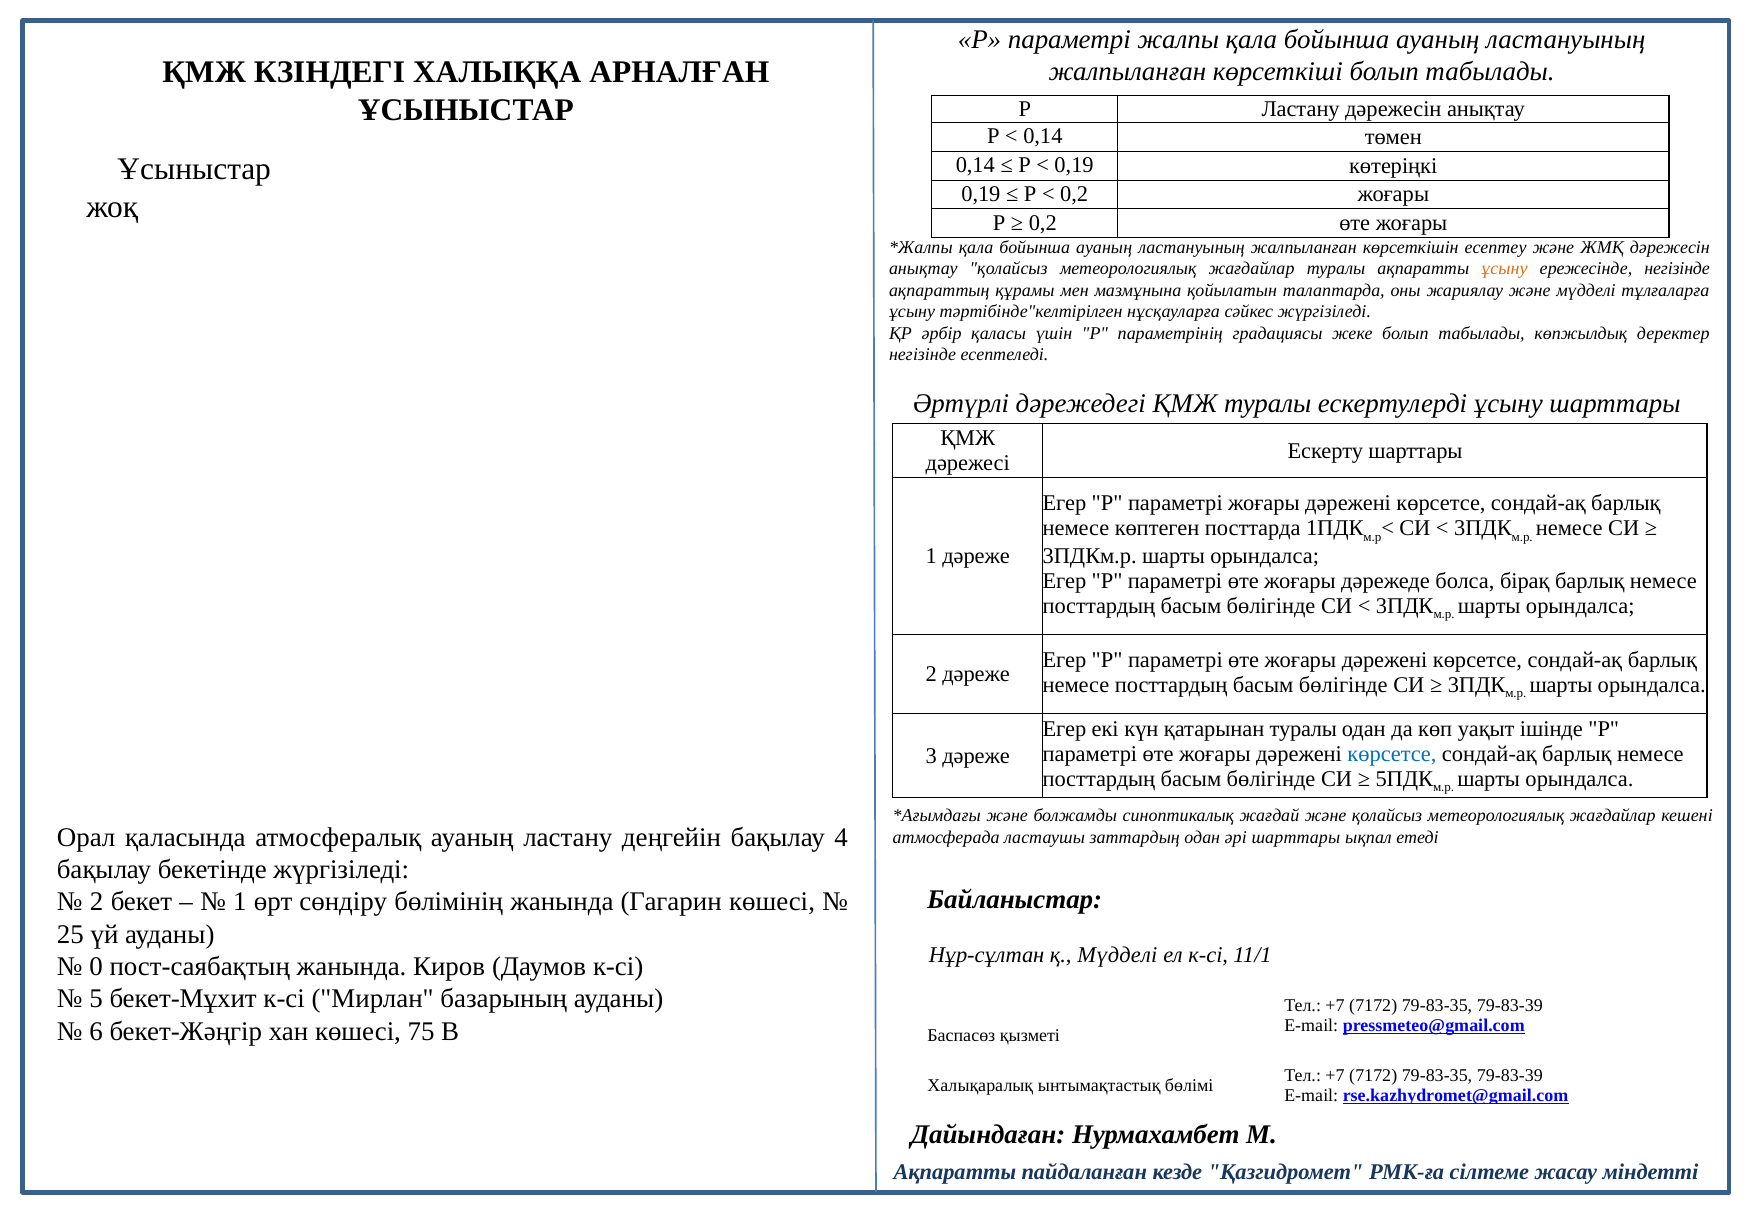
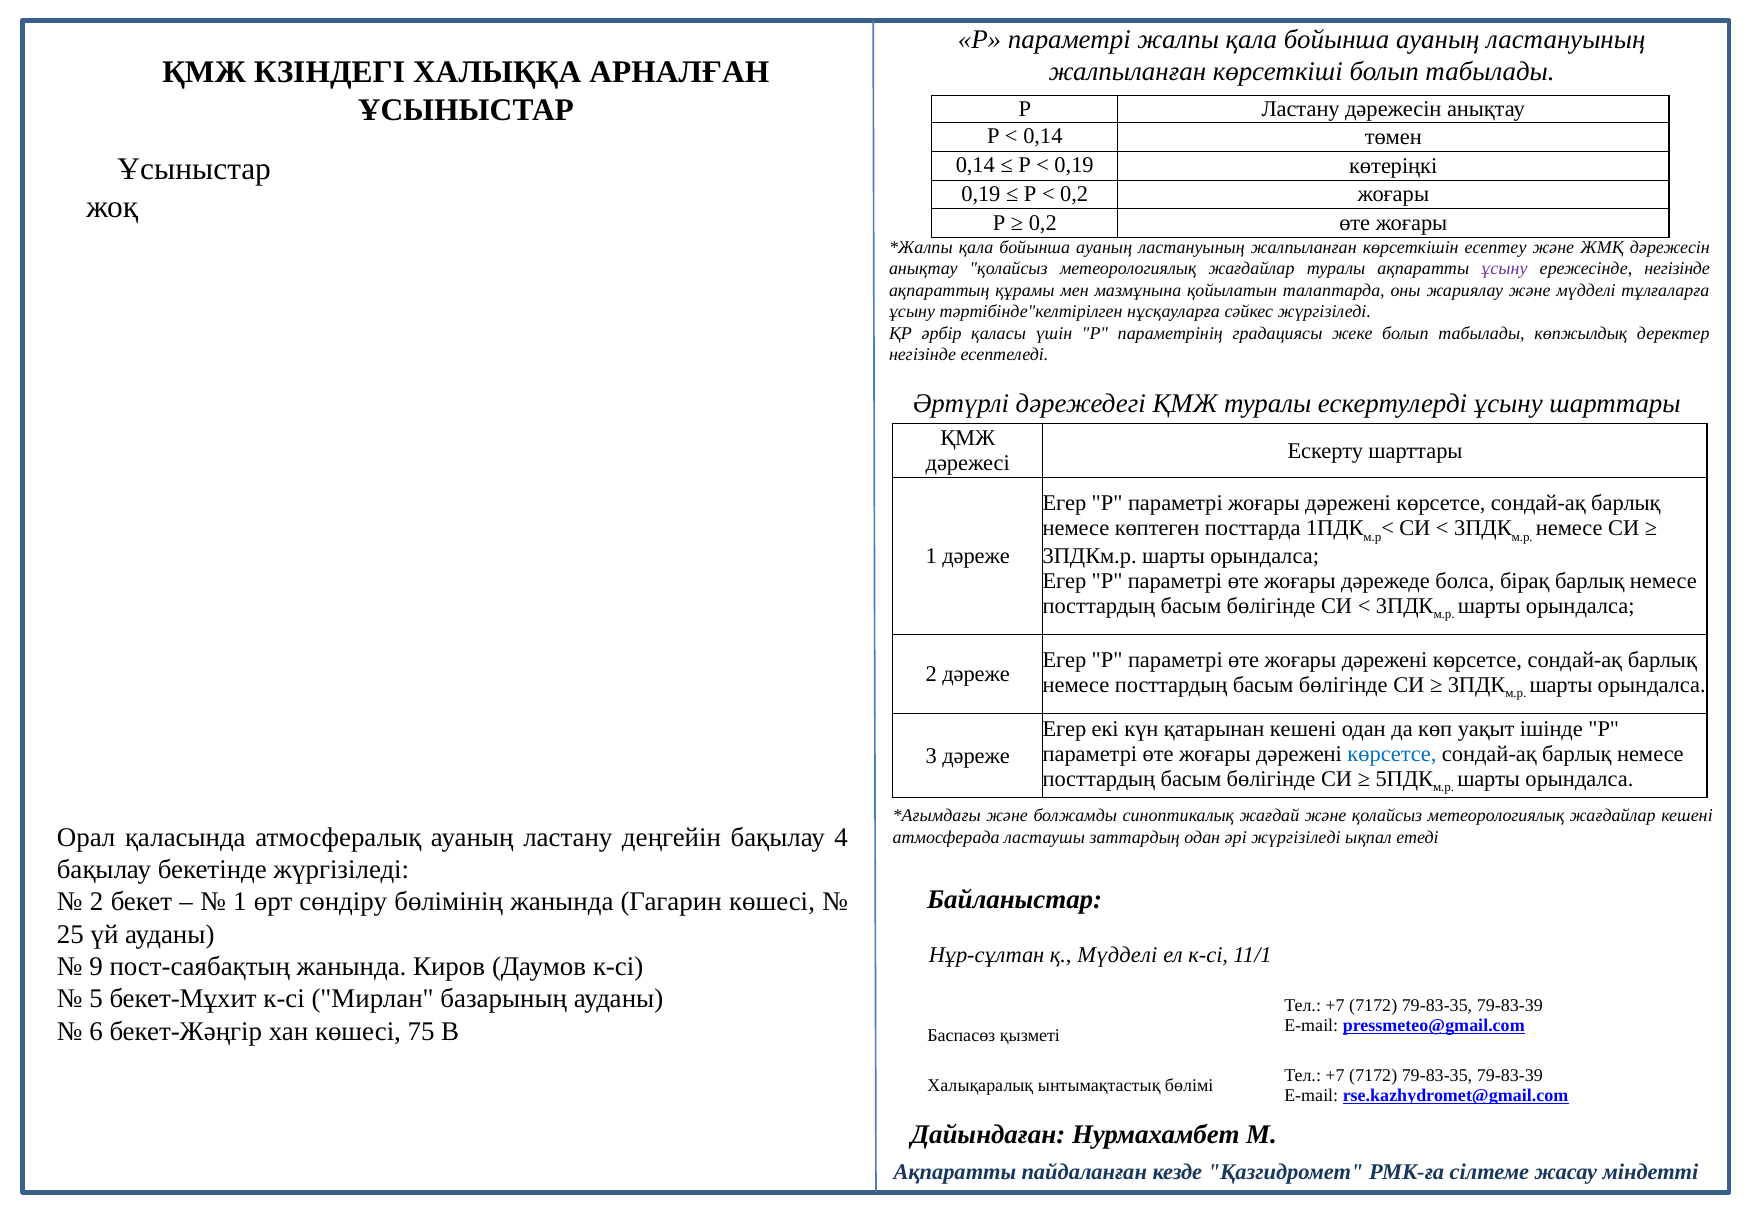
ұсыну colour: orange -> purple (1505, 269)
қатарынан туралы: туралы -> кешені (1303, 729)
әрі шарттары: шарттары -> жүргізіледі (1296, 837)
0: 0 -> 9 (96, 967)
